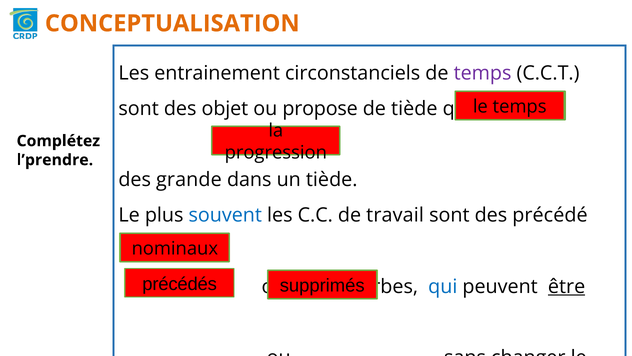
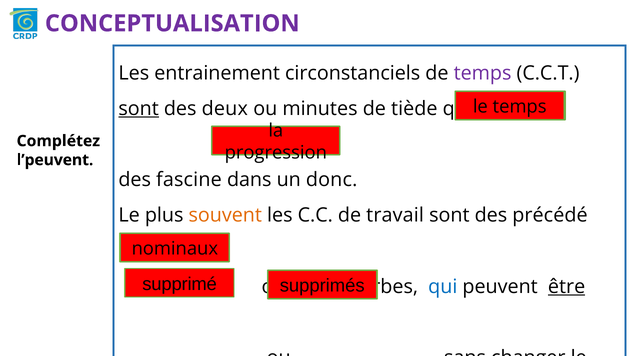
CONCEPTUALISATION colour: orange -> purple (172, 23)
sont underline: none -> present (139, 108)
objet: objet -> deux (225, 108)
propose: propose -> minutes (320, 108)
l’prendre: l’prendre -> l’peuvent (55, 160)
grande: grande -> fascine (189, 180)
un tiède: tiède -> donc (332, 180)
souvent colour: blue -> orange (225, 215)
précédés: précédés -> supprimé (180, 284)
